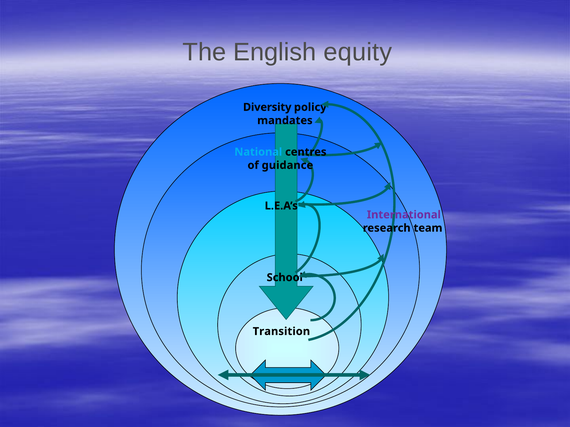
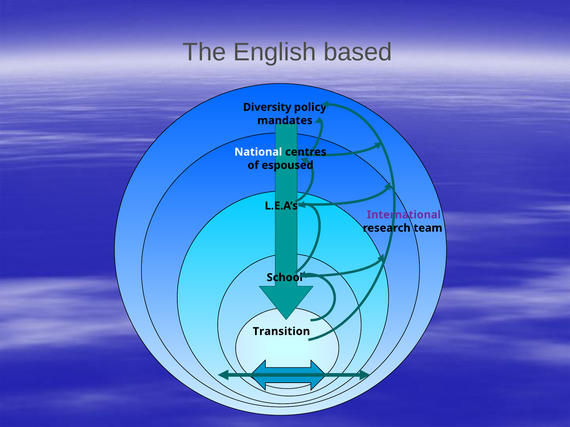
equity: equity -> based (358, 52)
National colour: light blue -> white (258, 152)
guidance: guidance -> espoused (288, 165)
